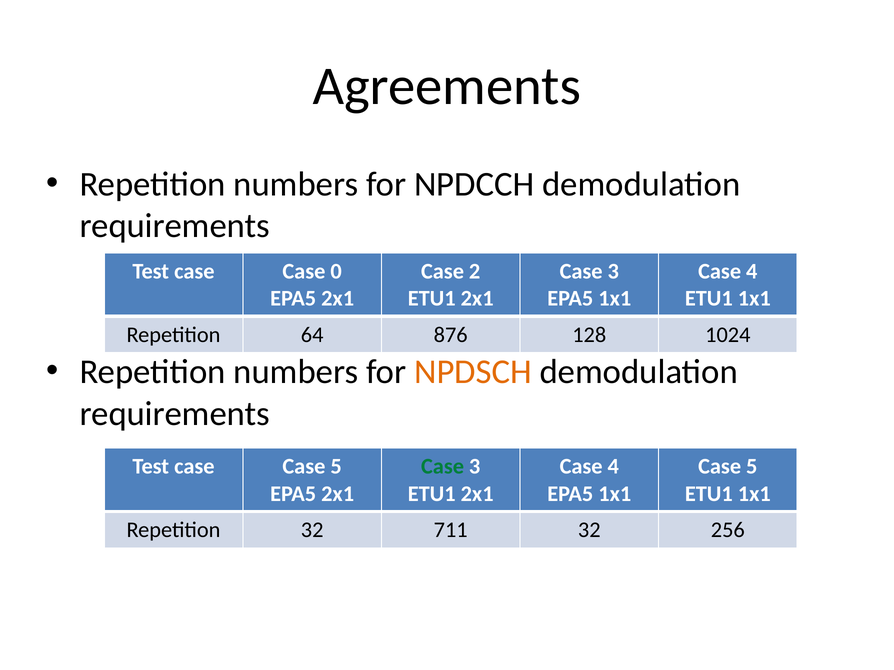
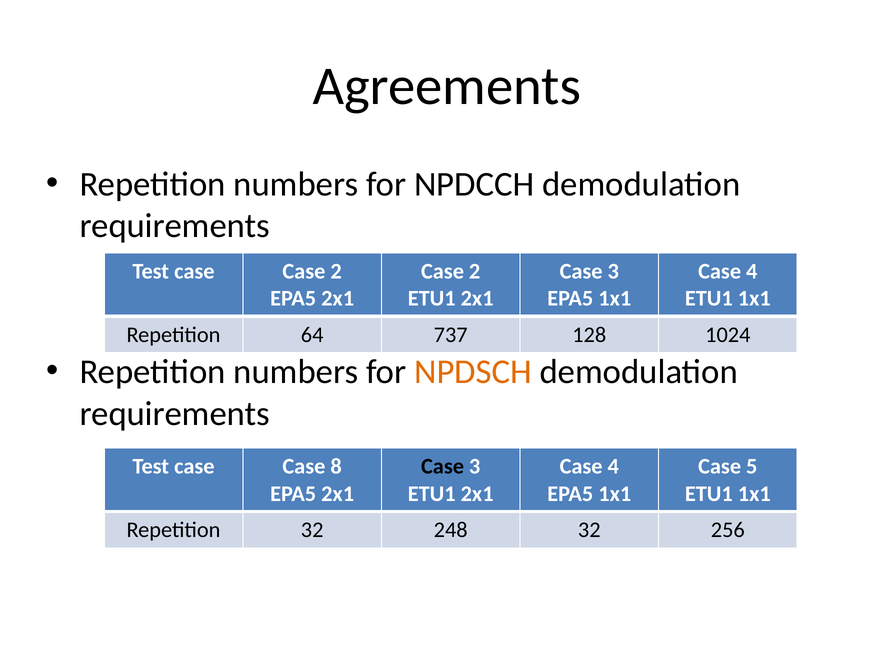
case Case 0: 0 -> 2 (336, 271)
876: 876 -> 737 (451, 335)
case Case 5: 5 -> 8 (336, 467)
Case colour: green -> black (443, 467)
711: 711 -> 248 (451, 530)
